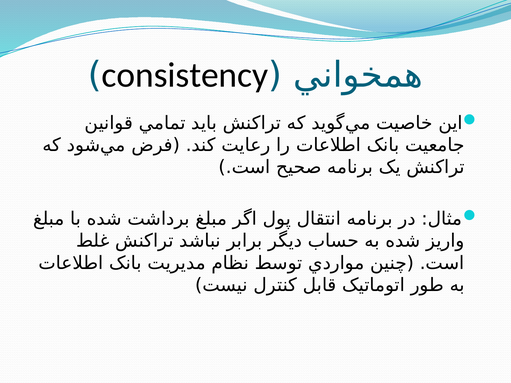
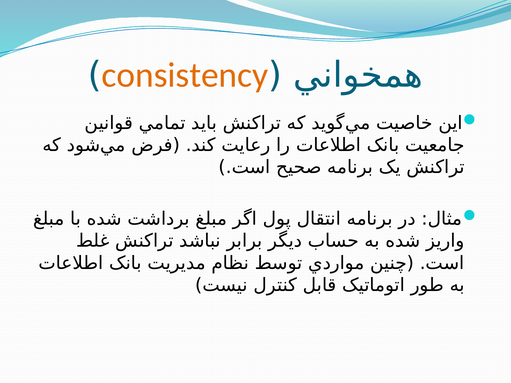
consistency colour: black -> orange (185, 75)
